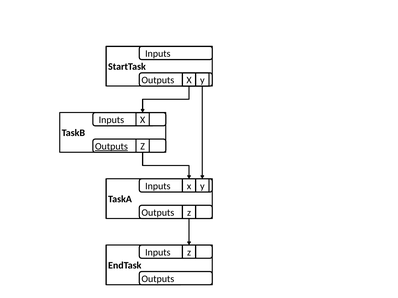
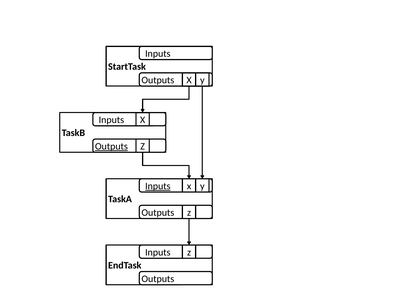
Inputs underline: none -> present (158, 186)
